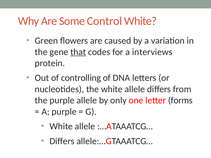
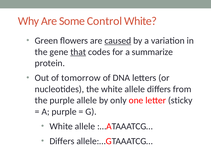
caused underline: none -> present (118, 41)
interviews: interviews -> summarize (152, 52)
controlling: controlling -> tomorrow (81, 78)
forms: forms -> sticky (180, 101)
